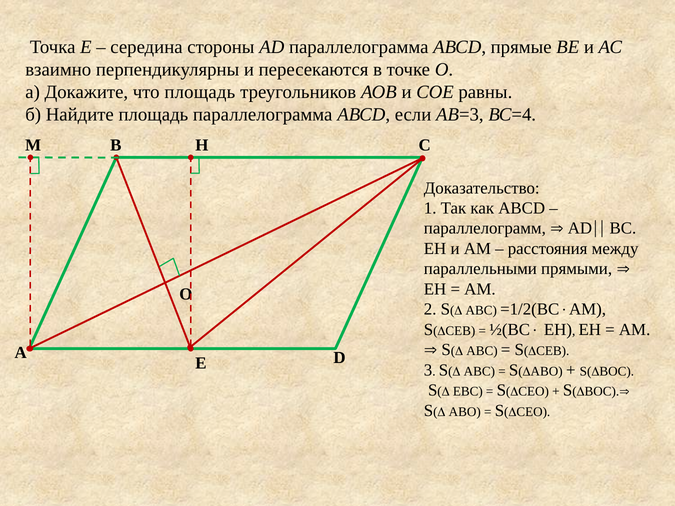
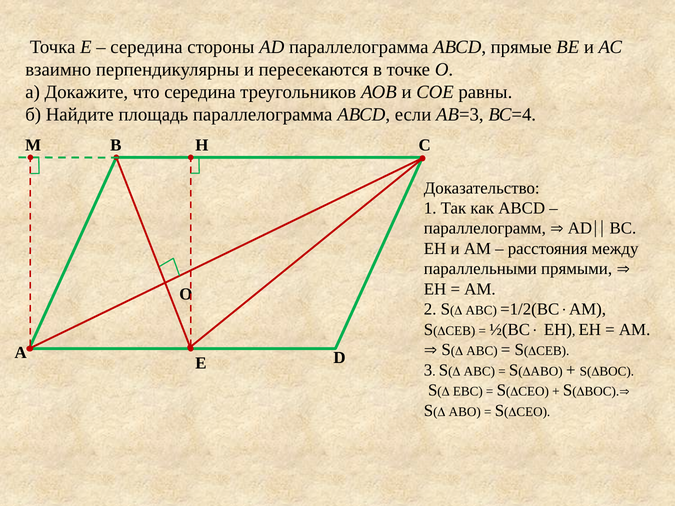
что площадь: площадь -> середина (200, 92)
